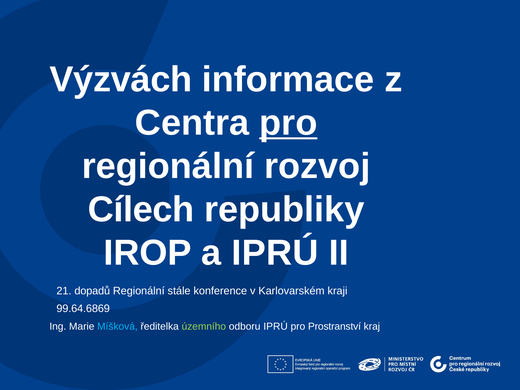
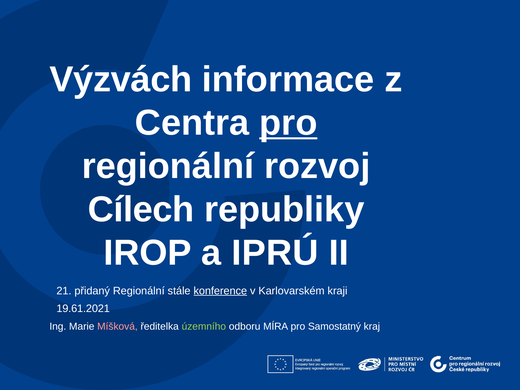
dopadů: dopadů -> přidaný (92, 291)
konference underline: none -> present (220, 291)
99.64.6869: 99.64.6869 -> 19.61.2021 (83, 309)
Míšková colour: light blue -> pink (117, 327)
odboru IPRÚ: IPRÚ -> MÍRA (276, 327)
Prostranství: Prostranství -> Samostatný (335, 327)
